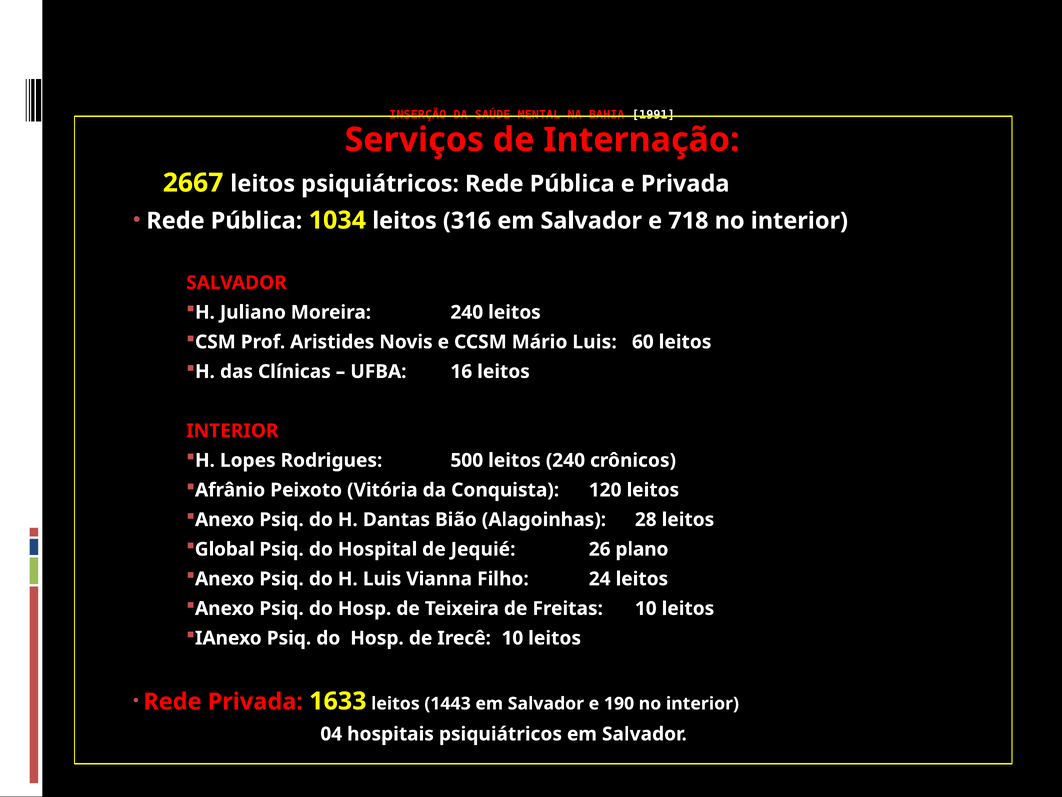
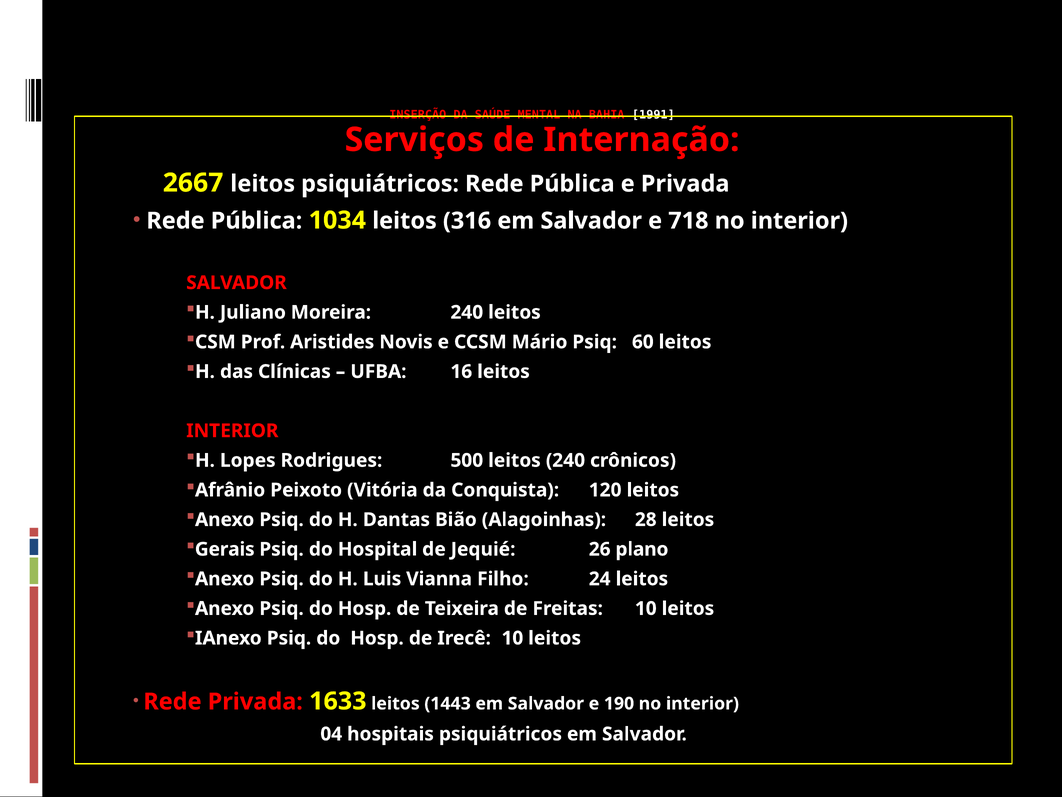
Mário Luis: Luis -> Psiq (595, 342)
Global: Global -> Gerais (225, 549)
